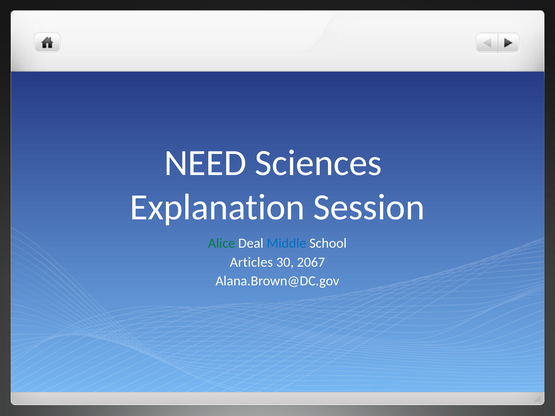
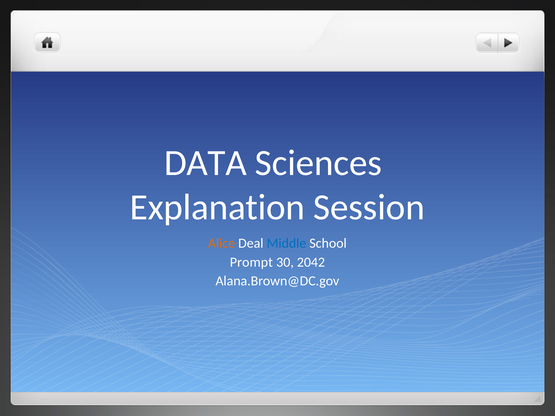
NEED: NEED -> DATA (205, 163)
Alice colour: green -> orange (222, 243)
Articles: Articles -> Prompt (251, 262)
2067: 2067 -> 2042 (311, 262)
